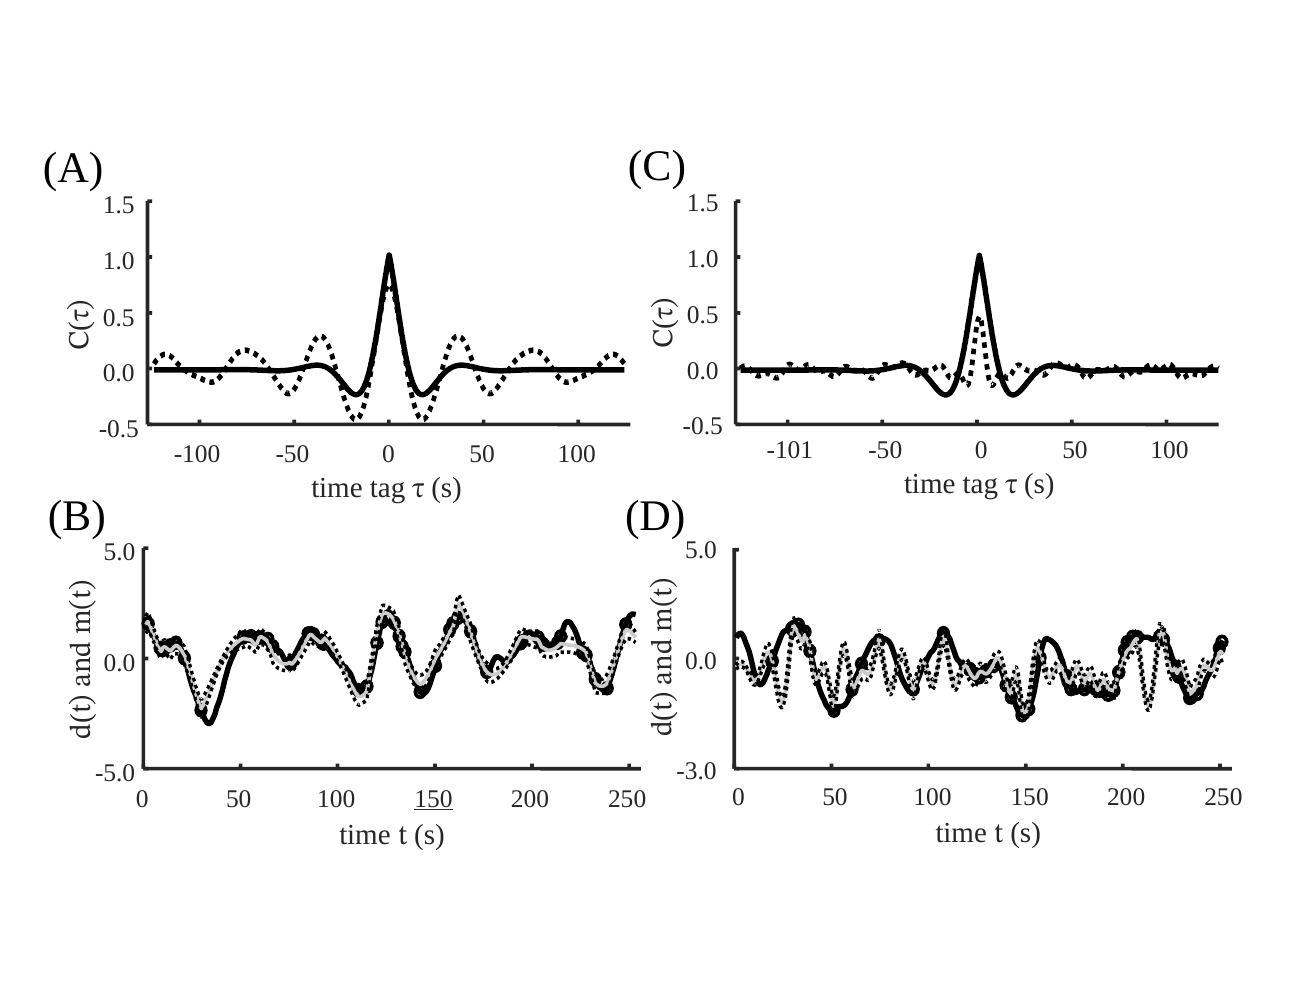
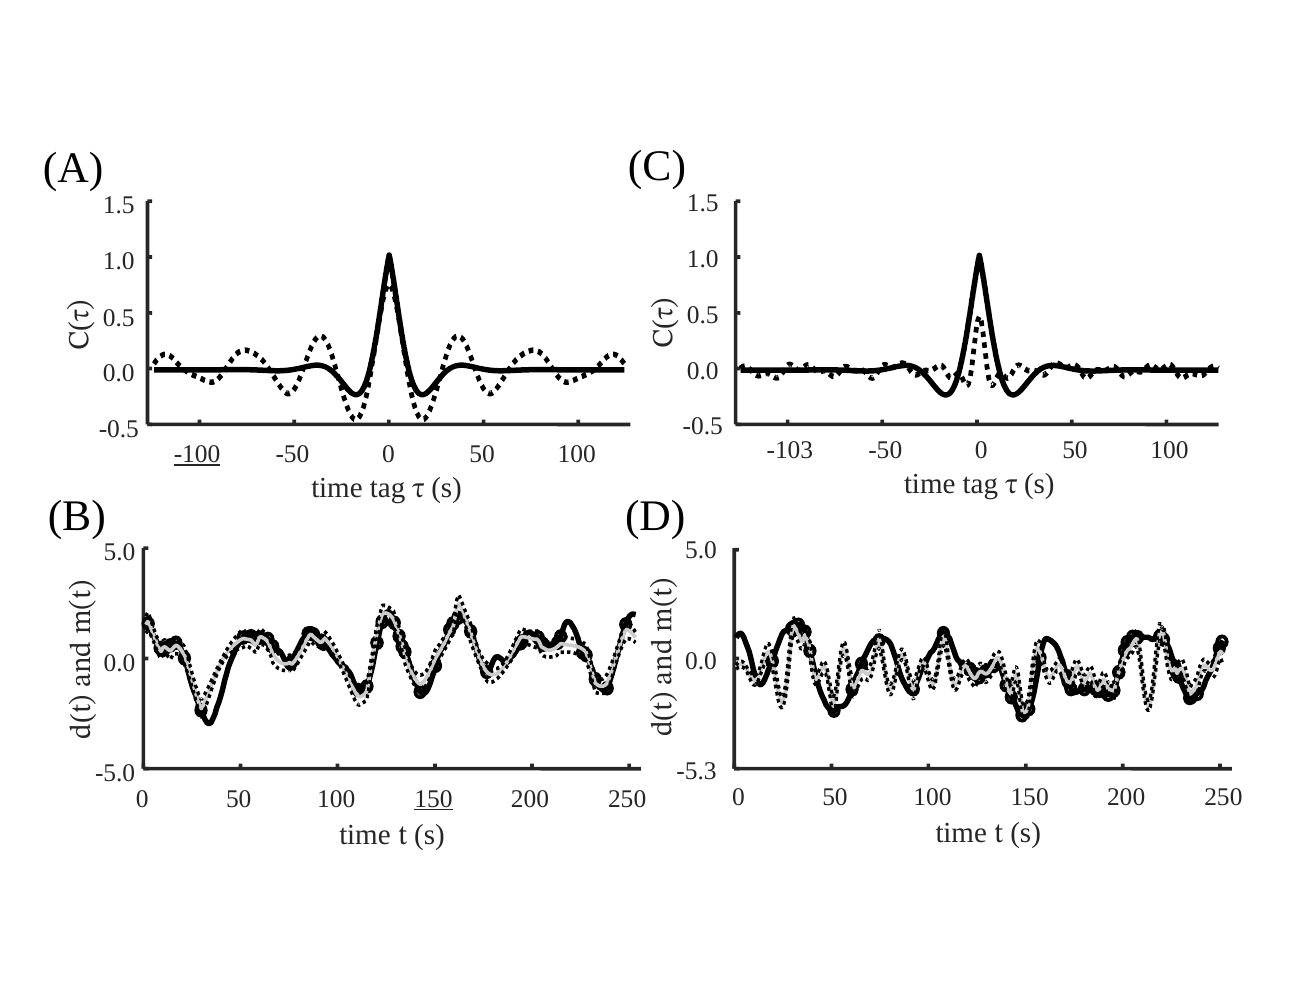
-101: -101 -> -103 (790, 450)
-100 underline: none -> present (197, 454)
-3.0: -3.0 -> -5.3 (697, 771)
